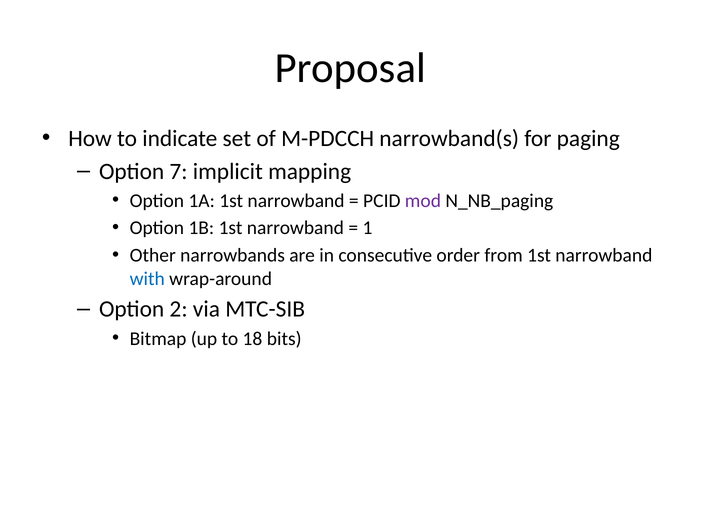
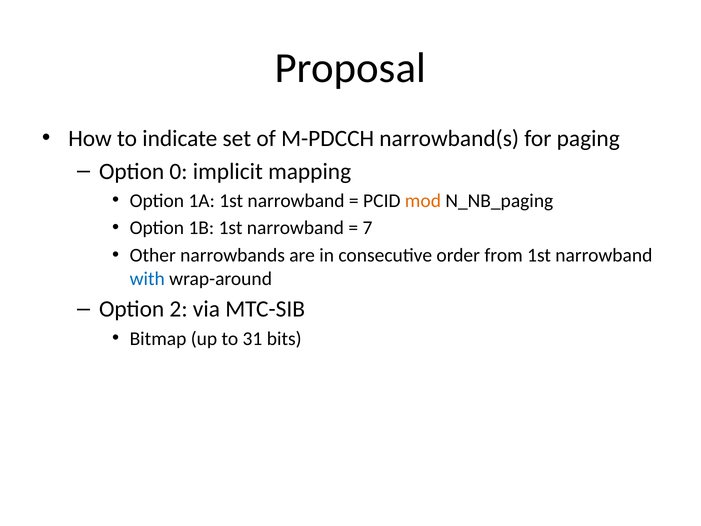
7: 7 -> 0 (179, 171)
mod colour: purple -> orange (423, 201)
1: 1 -> 7 (367, 228)
18: 18 -> 31 (252, 338)
